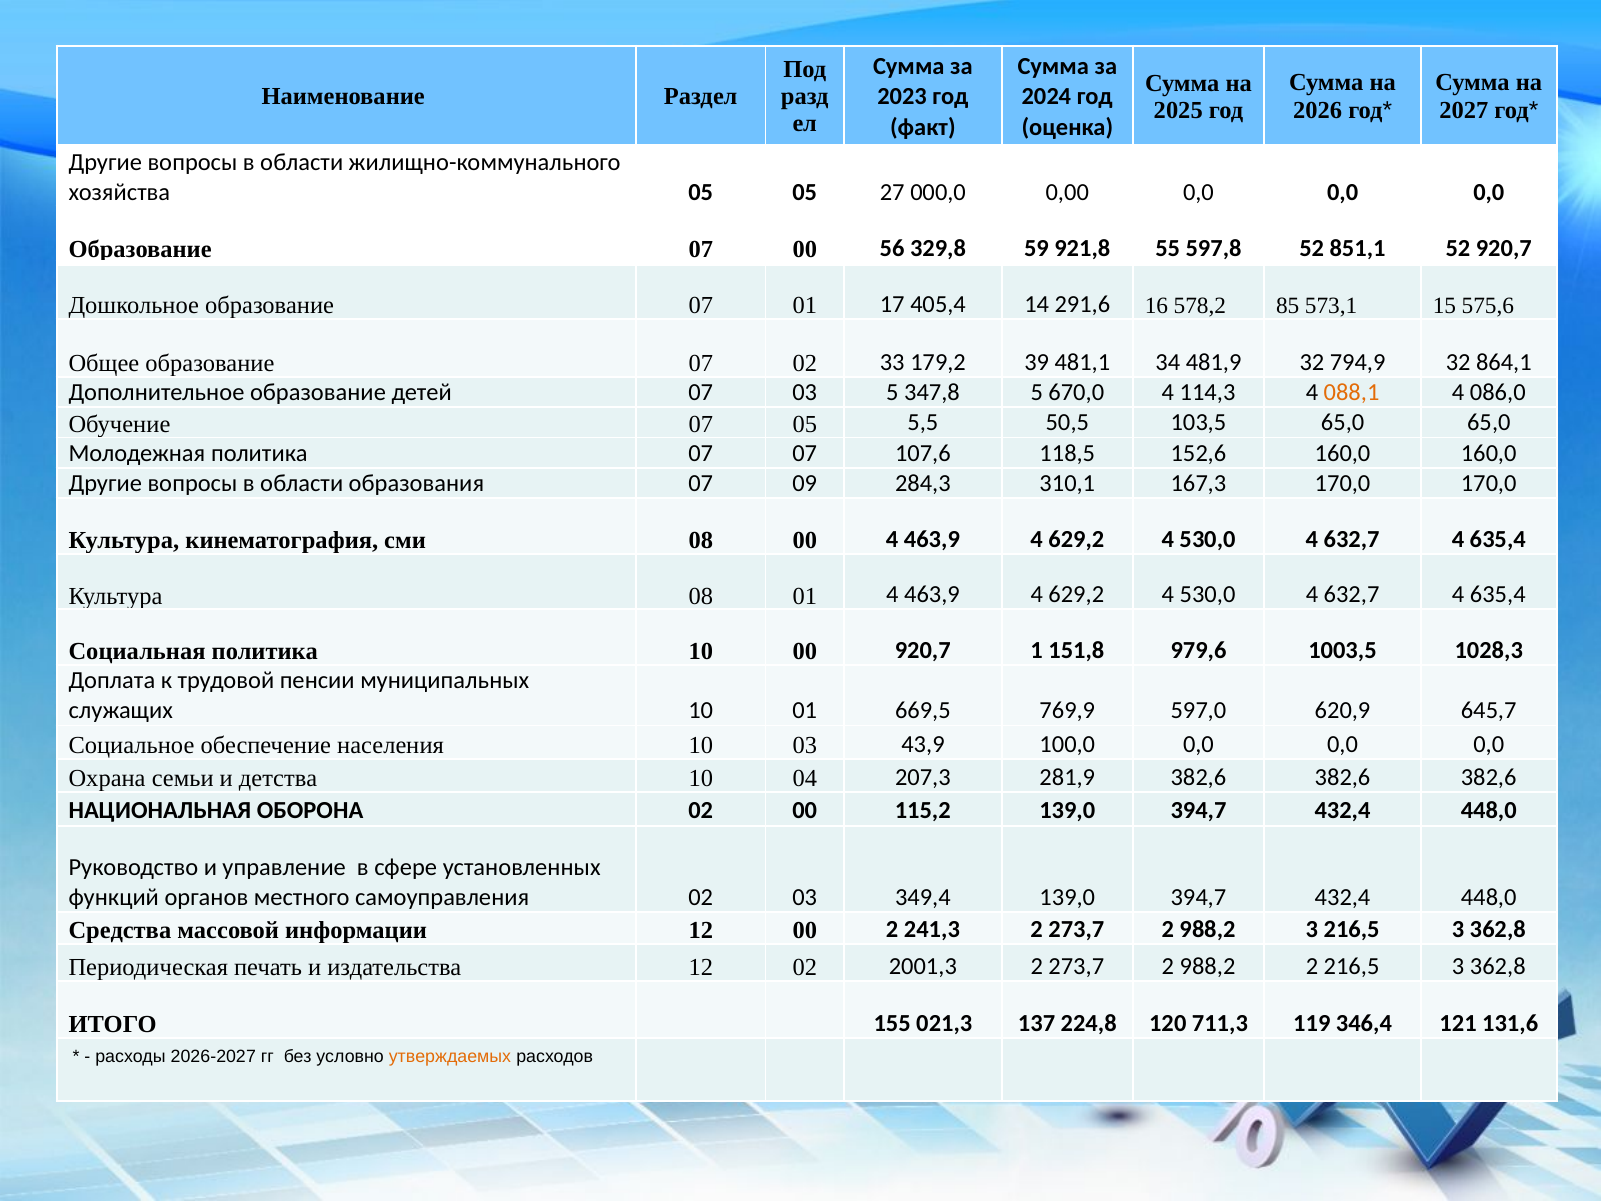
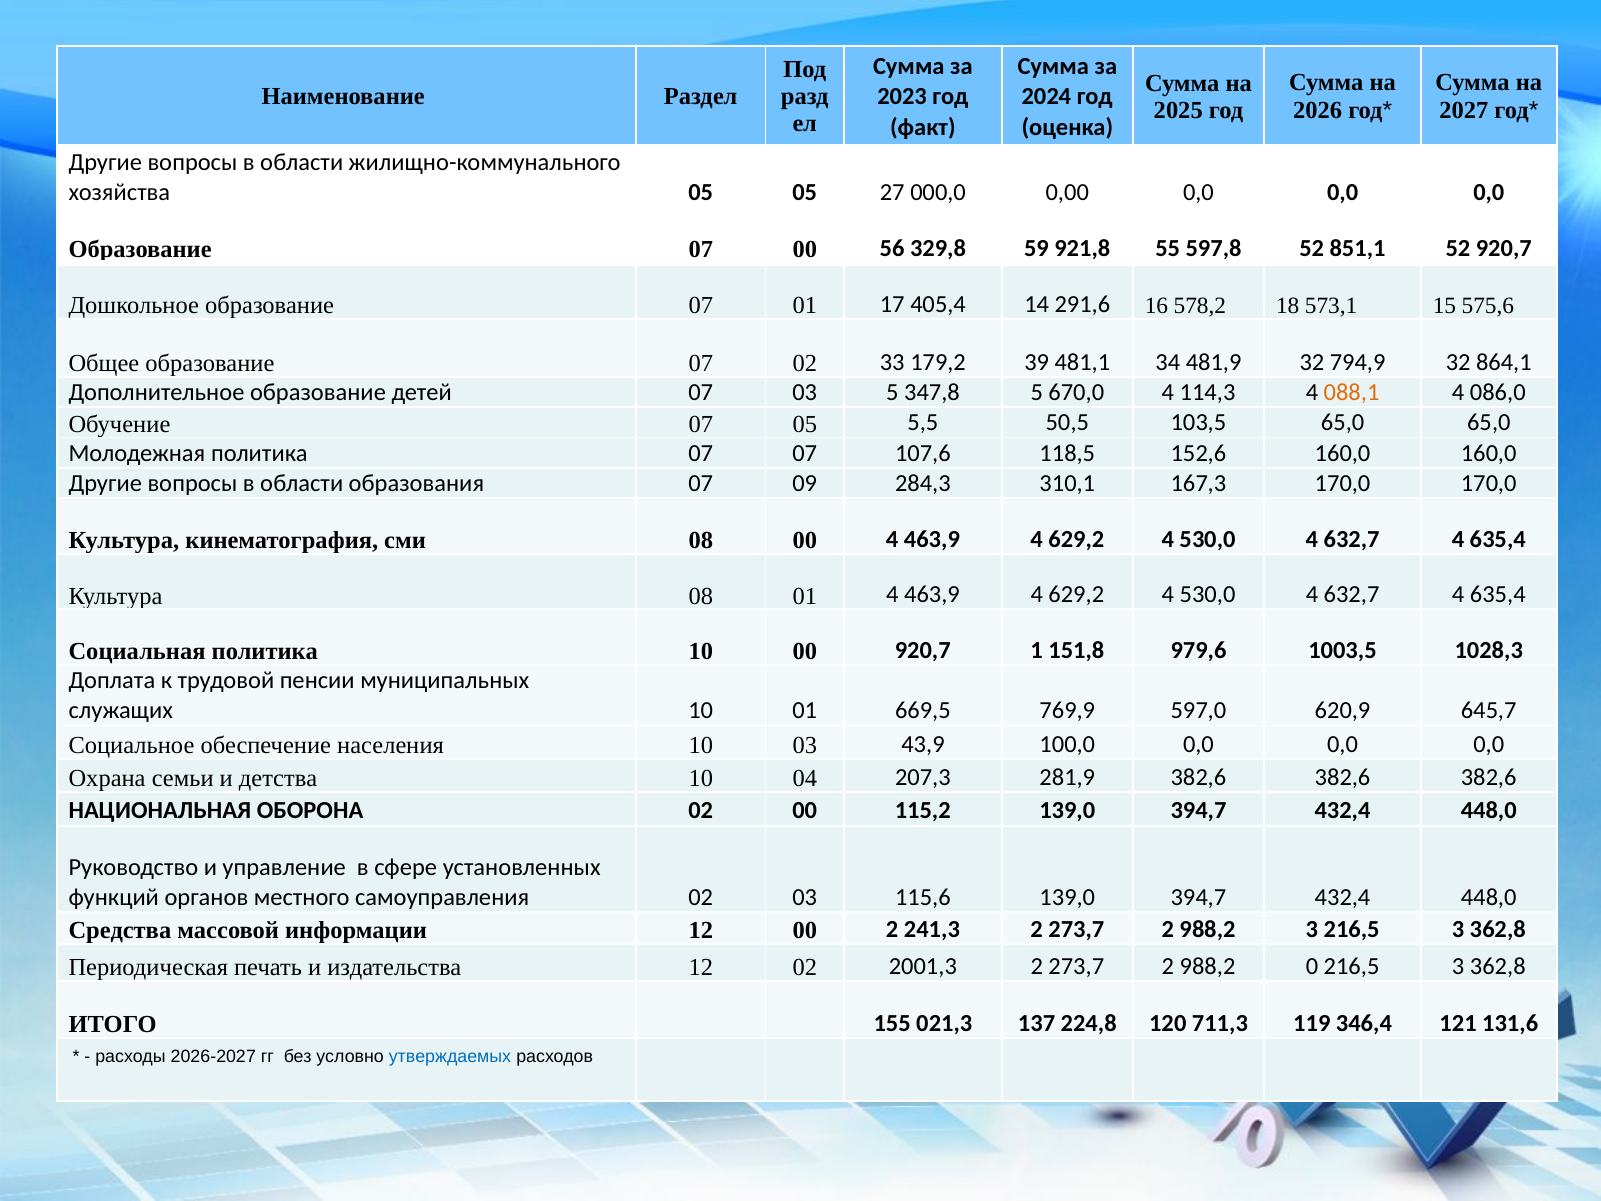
85: 85 -> 18 (1288, 306)
349,4: 349,4 -> 115,6 (923, 897)
988,2 2: 2 -> 0 (1312, 966)
утверждаемых colour: orange -> blue (450, 1056)
